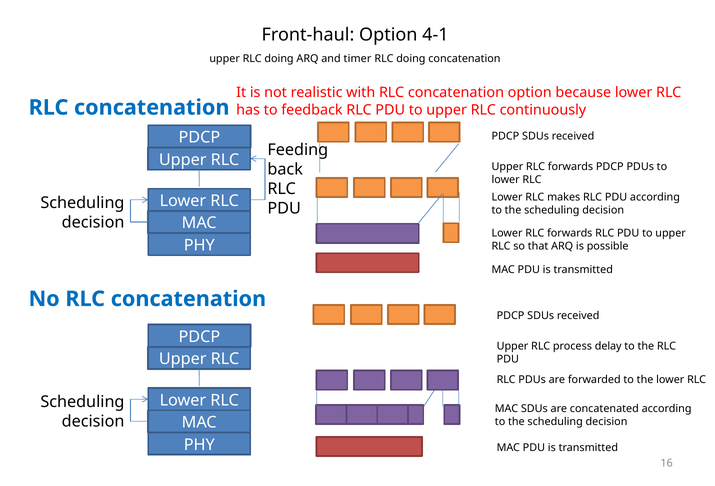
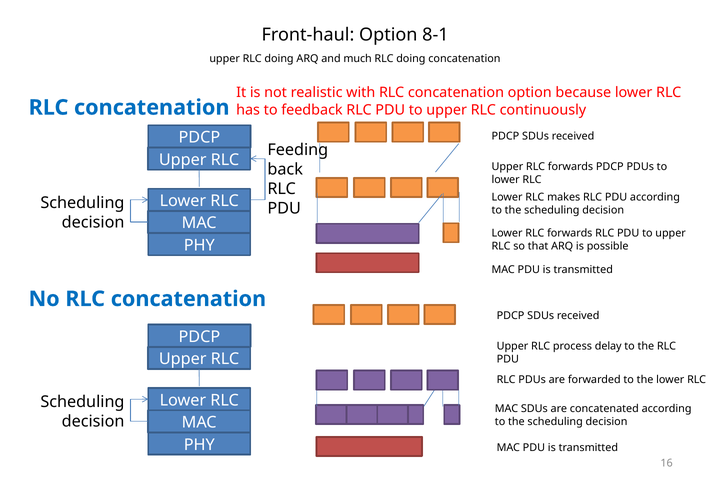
4-1: 4-1 -> 8-1 (435, 35)
timer: timer -> much (358, 59)
